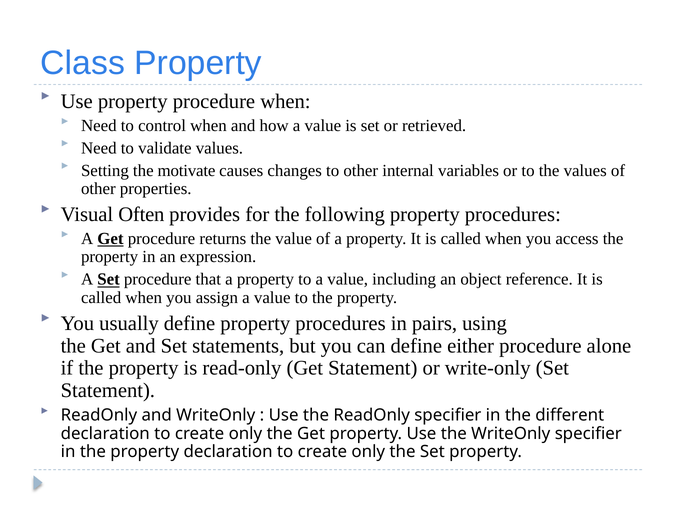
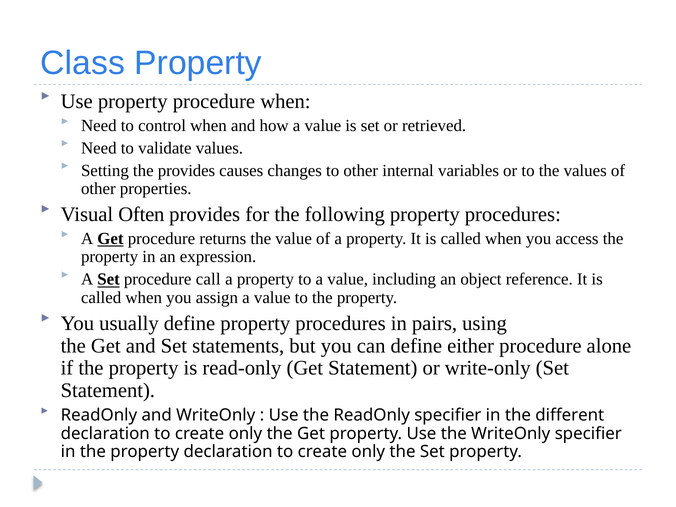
the motivate: motivate -> provides (186, 171)
that: that -> call (208, 279)
